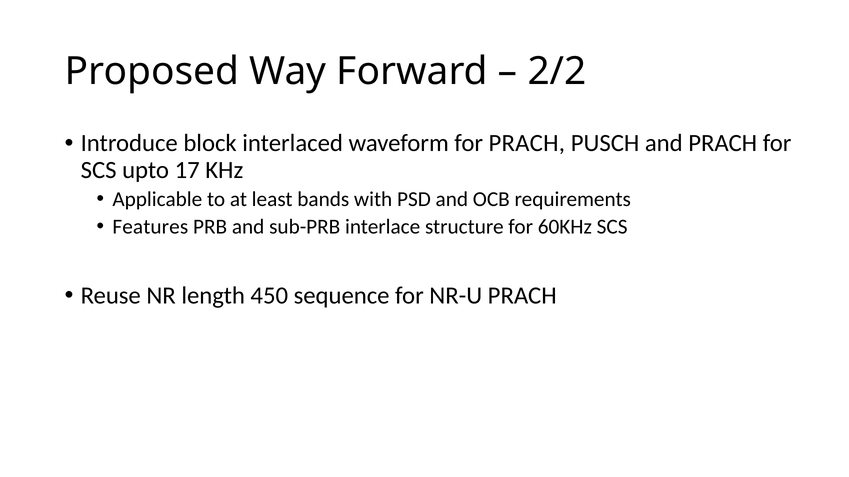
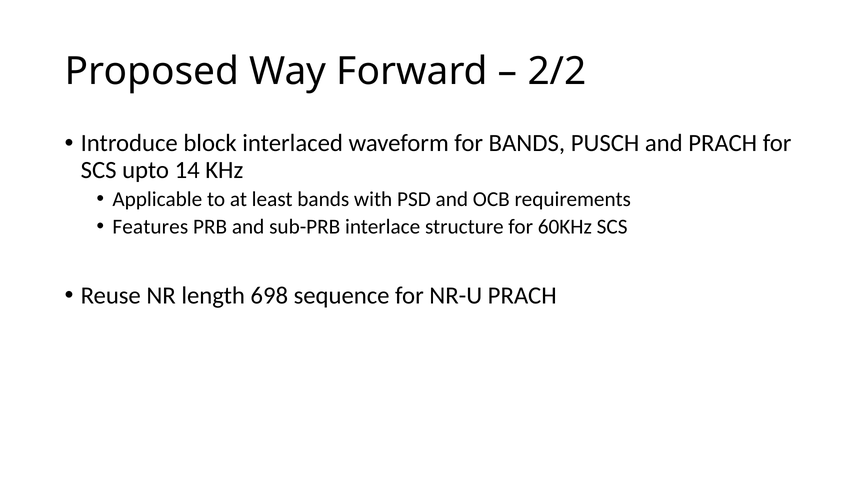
for PRACH: PRACH -> BANDS (527, 143)
17: 17 -> 14 (187, 170)
450: 450 -> 698 (269, 296)
